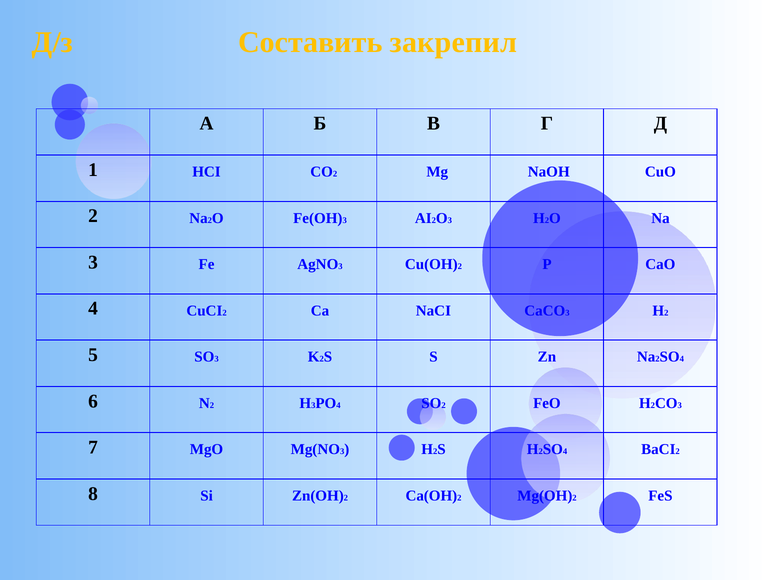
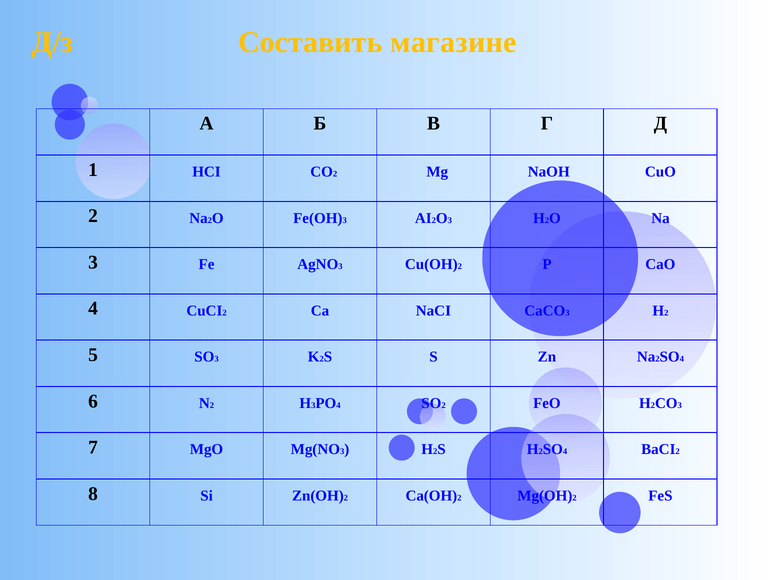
закрепил: закрепил -> магазине (453, 42)
